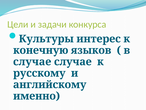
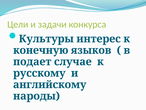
случае: случае -> подает (32, 61)
именно: именно -> народы (37, 96)
